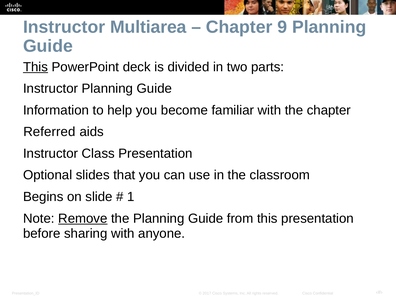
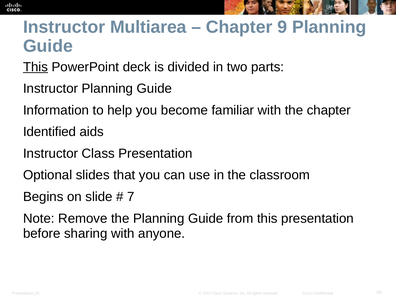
Referred: Referred -> Identified (50, 132)
1: 1 -> 7 (131, 197)
Remove underline: present -> none (83, 218)
